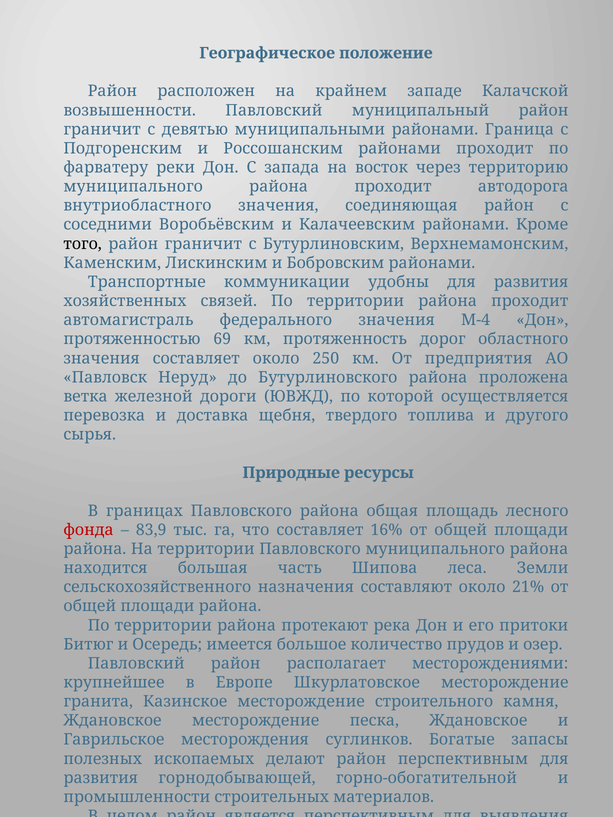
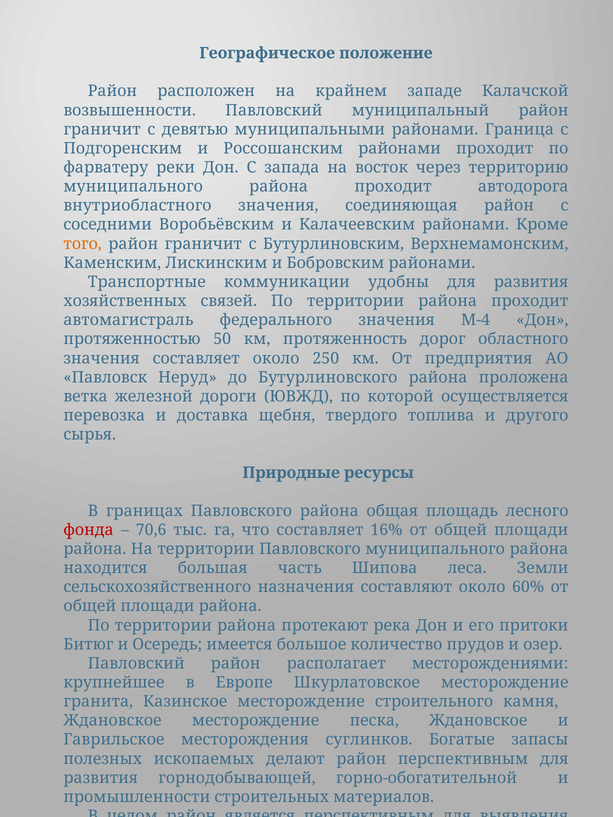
того colour: black -> orange (83, 244)
69: 69 -> 50 (222, 339)
83,9: 83,9 -> 70,6 (151, 530)
21%: 21% -> 60% (528, 587)
